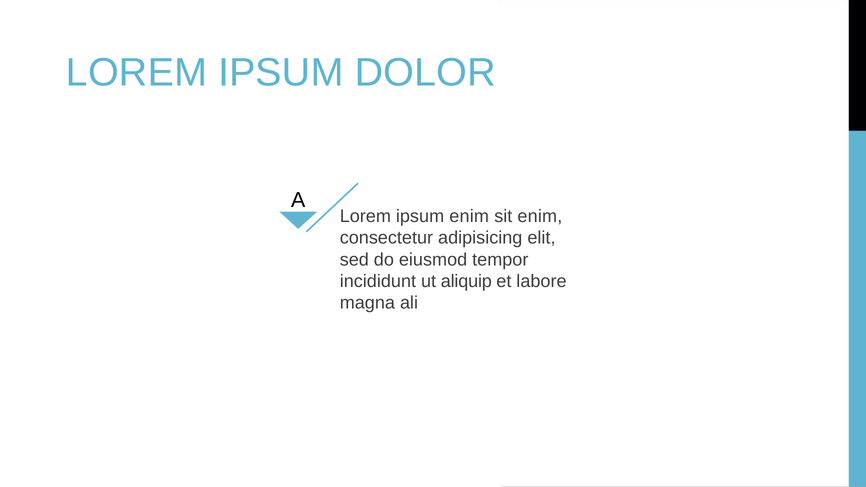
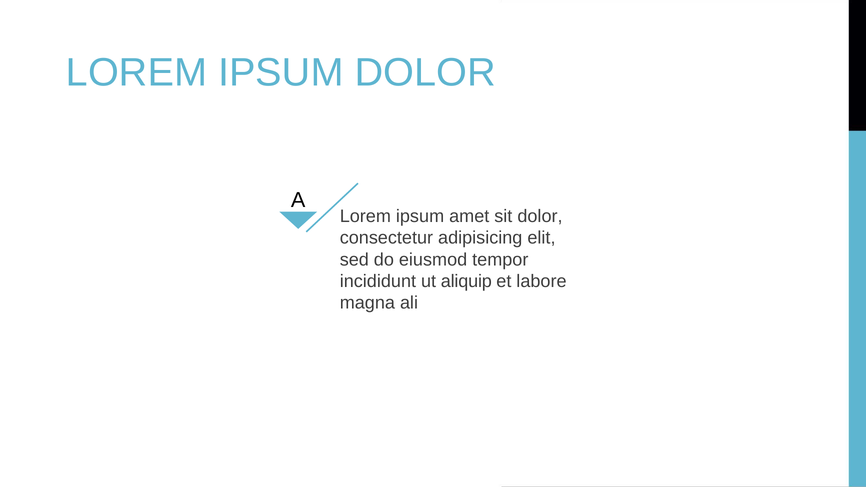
ipsum enim: enim -> amet (469, 216)
sit enim: enim -> dolor (540, 216)
